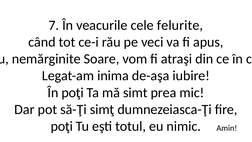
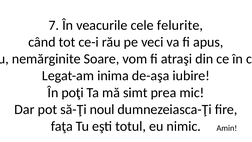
simţ: simţ -> noul (102, 109)
poţi: poţi -> faţa (62, 126)
